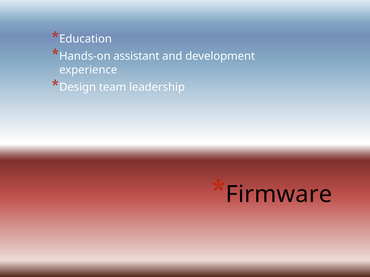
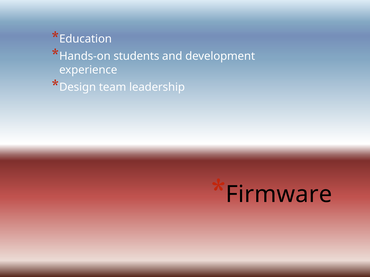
assistant: assistant -> students (136, 56)
